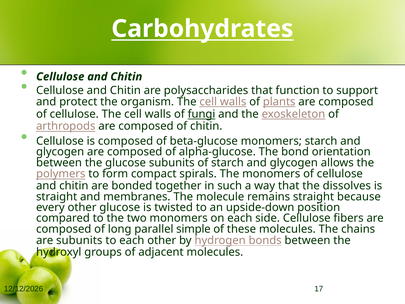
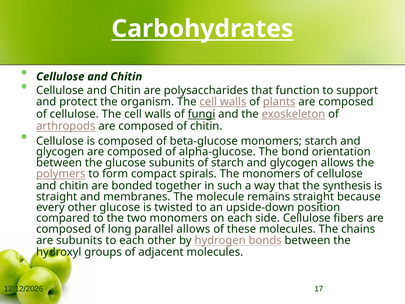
dissolves: dissolves -> synthesis (347, 186)
parallel simple: simple -> allows (193, 229)
